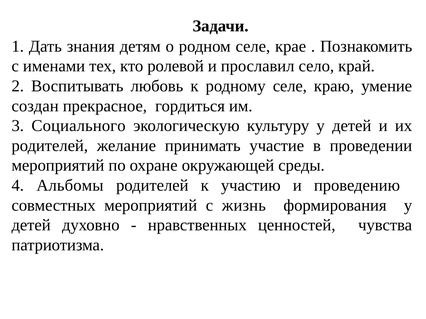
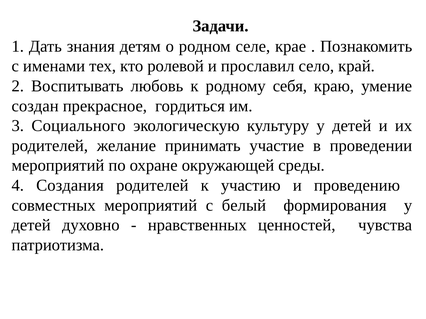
родному селе: селе -> себя (290, 86)
Альбомы: Альбомы -> Создания (70, 186)
жизнь: жизнь -> белый (244, 206)
